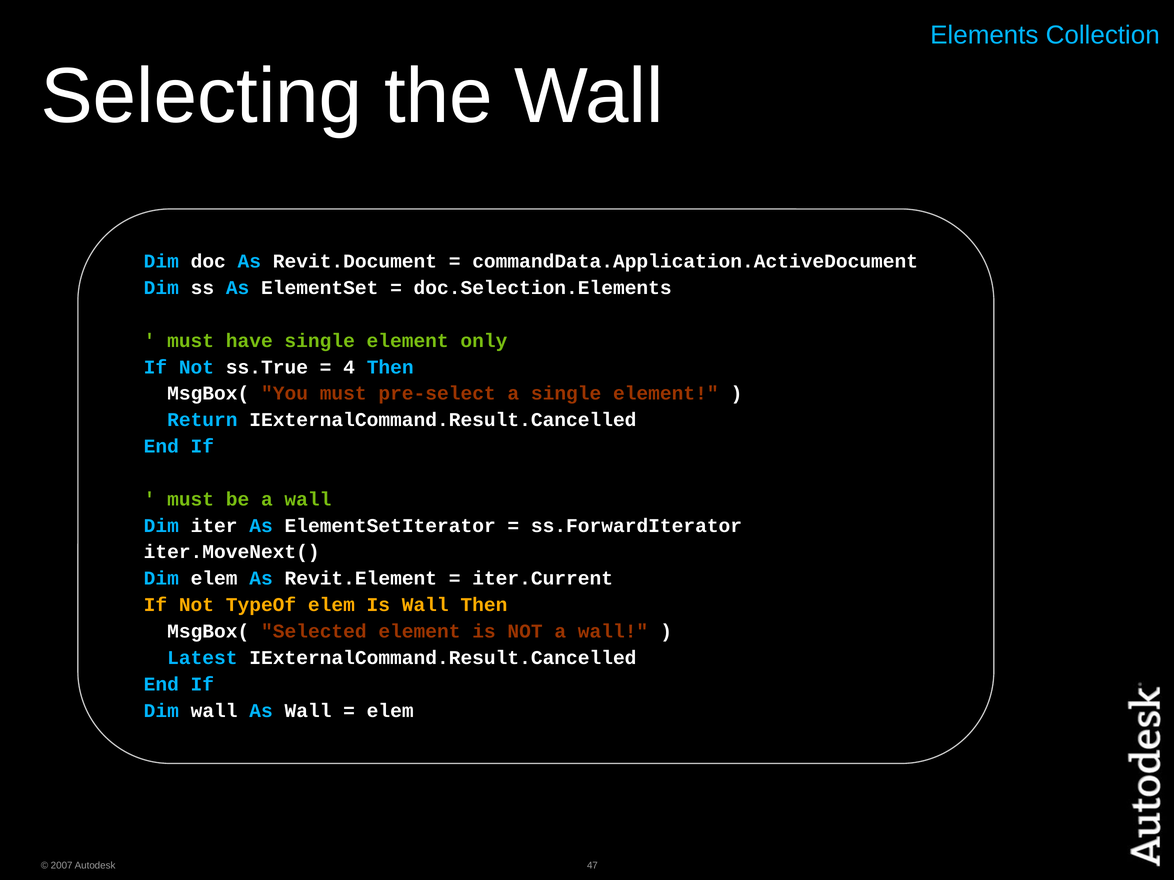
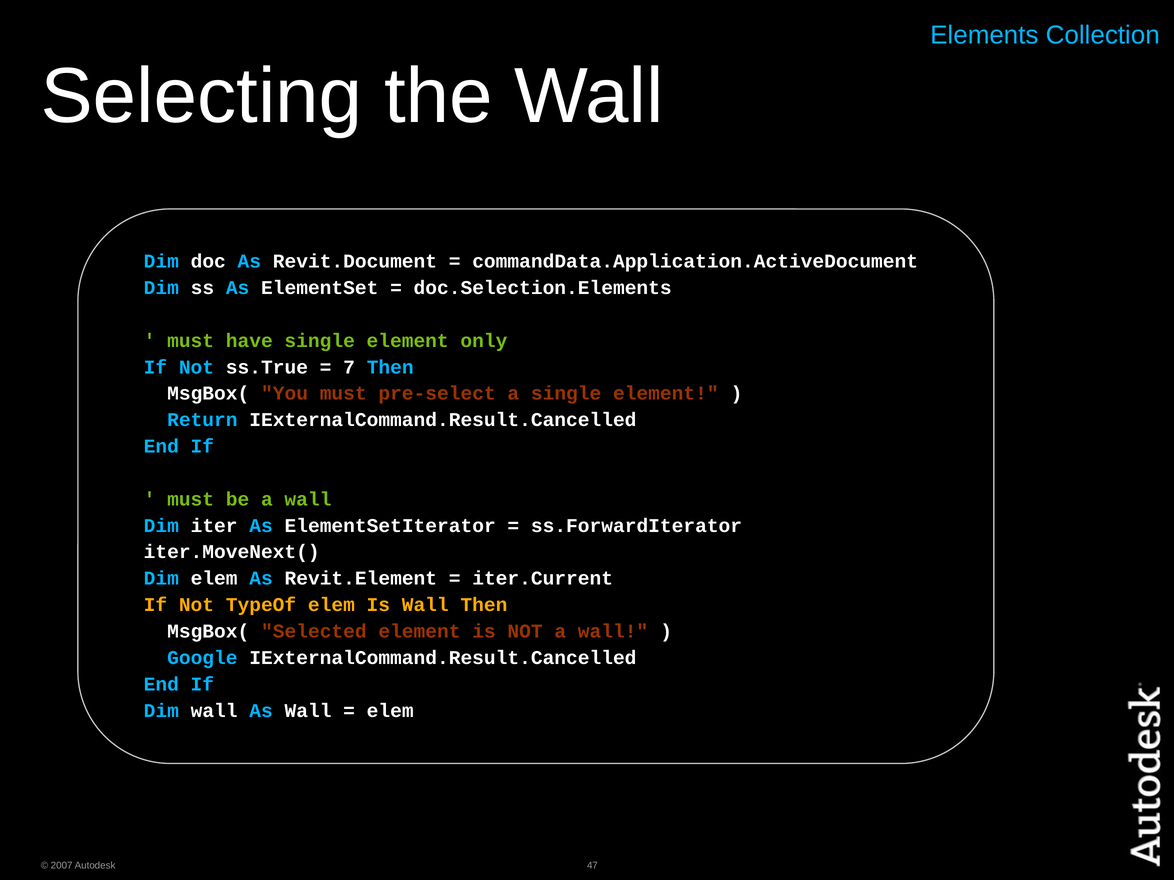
4: 4 -> 7 (349, 367)
Latest: Latest -> Google (202, 658)
